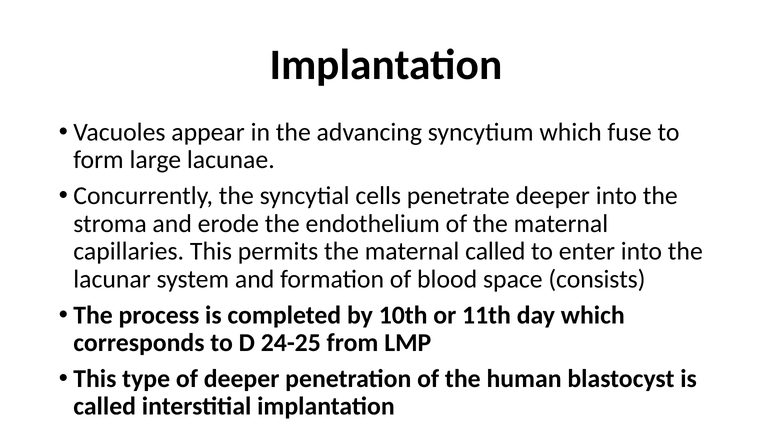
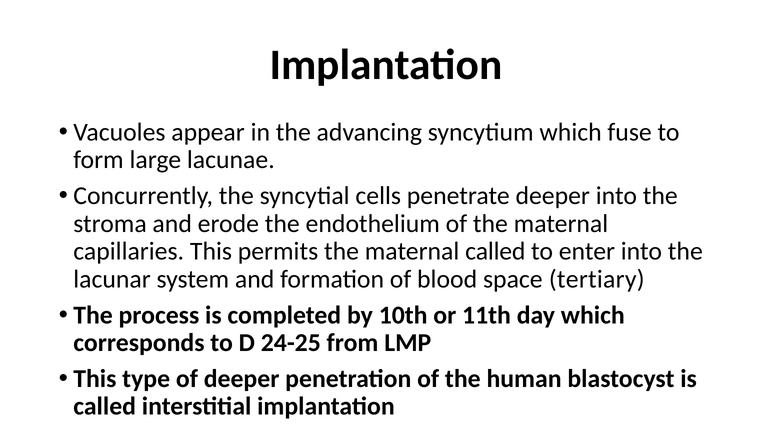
consists: consists -> tertiary (597, 279)
